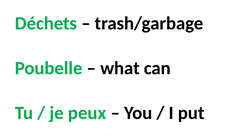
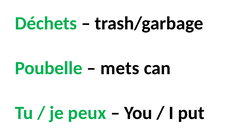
what: what -> mets (120, 68)
